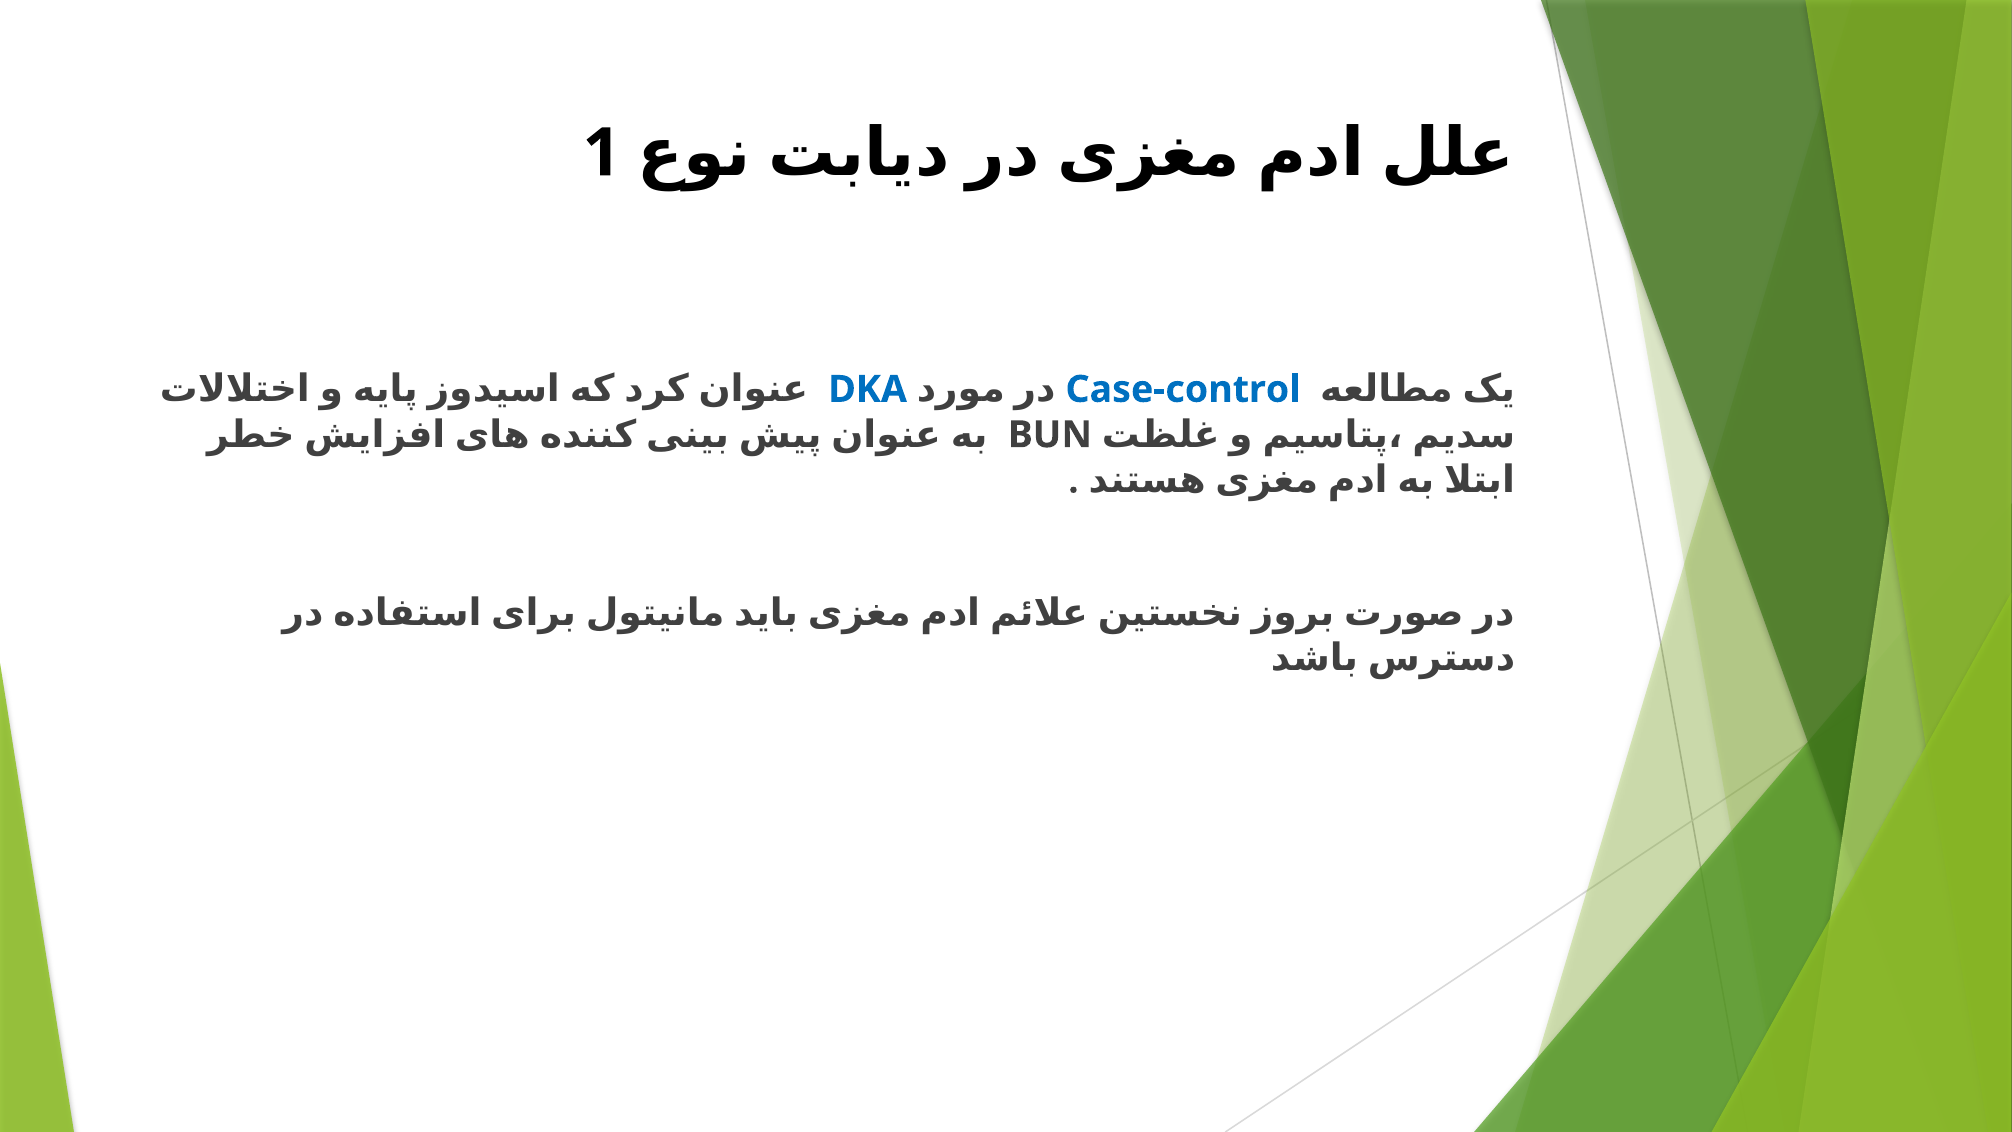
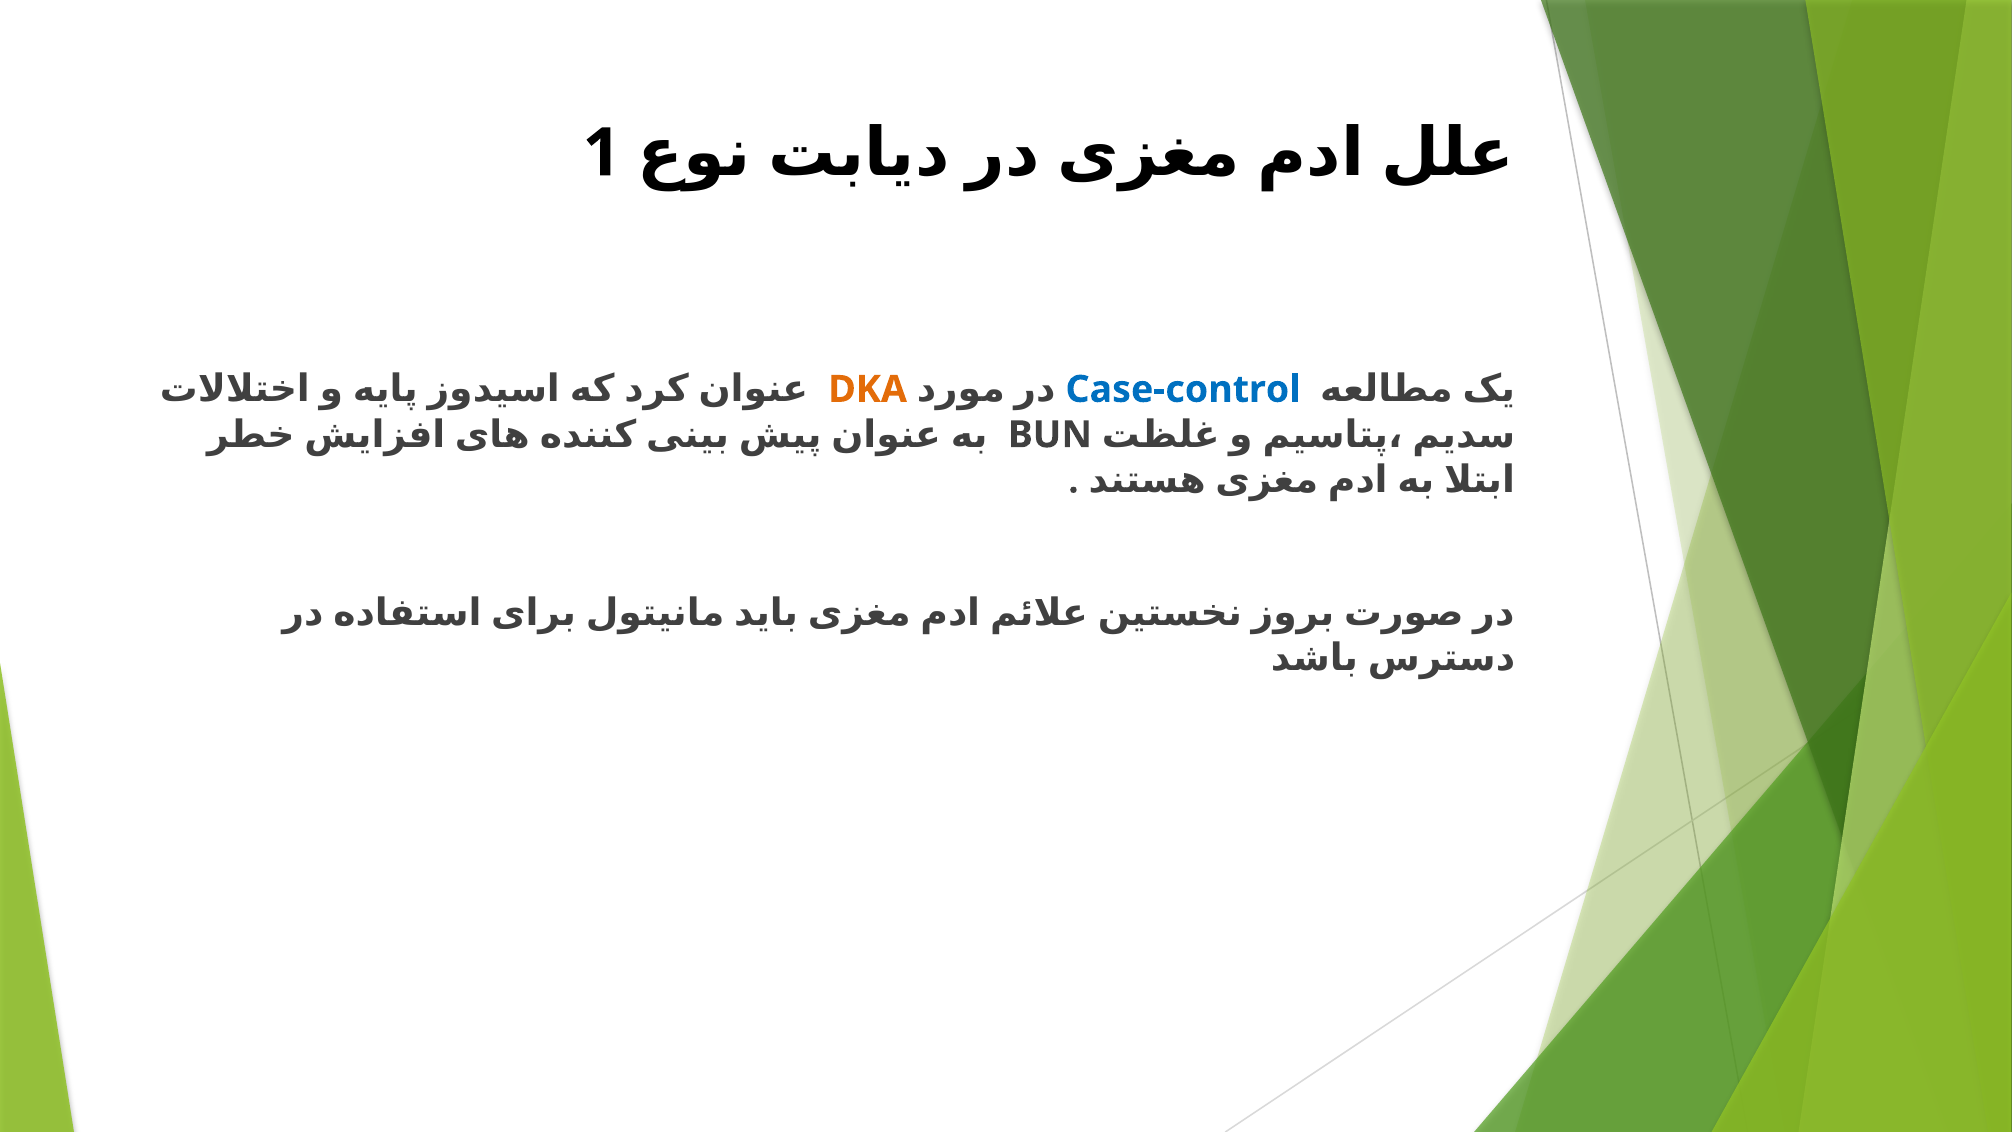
DKA colour: blue -> orange (868, 389)
